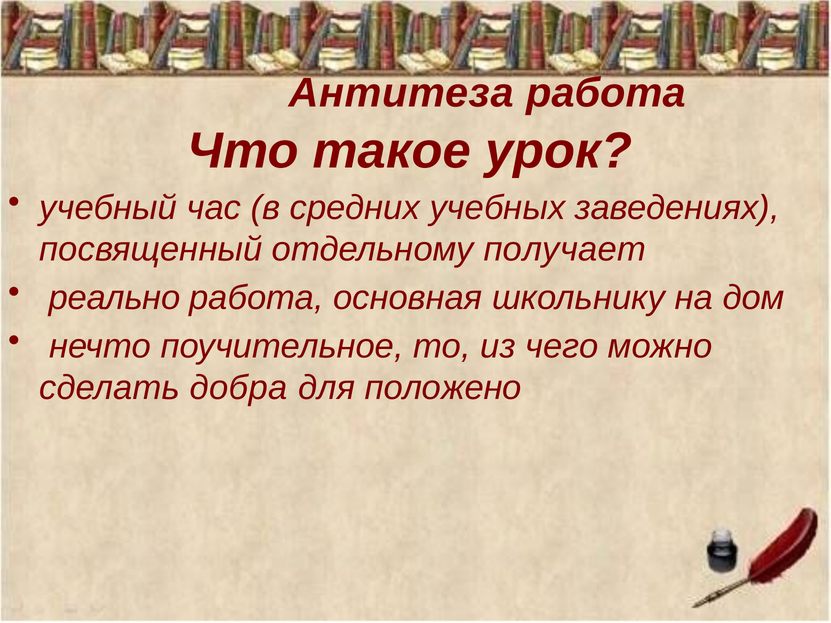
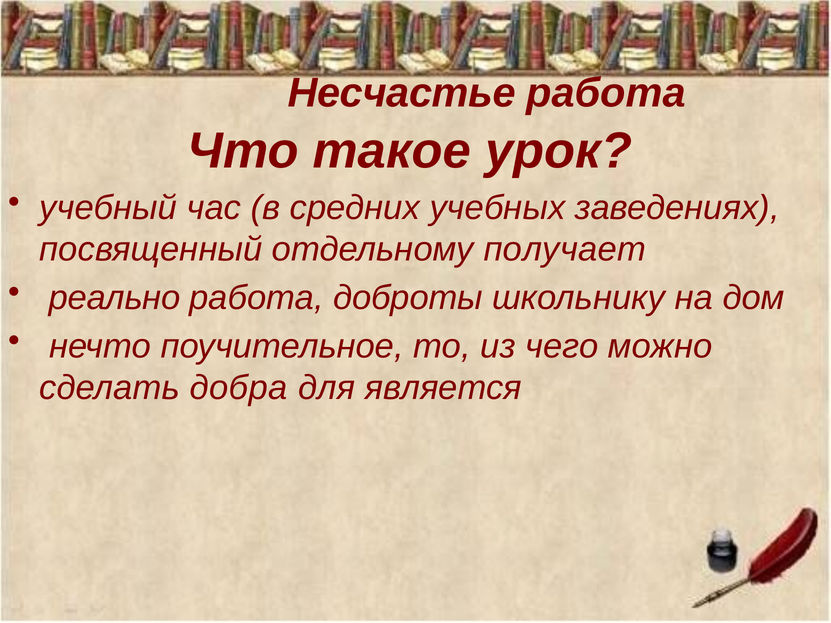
Антитеза: Антитеза -> Несчастье (402, 93)
основная: основная -> доброты (408, 298)
положено: положено -> является (443, 388)
